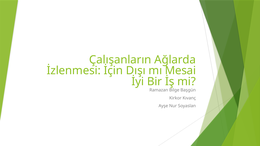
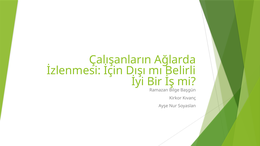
Mesai: Mesai -> Belirli (180, 71)
